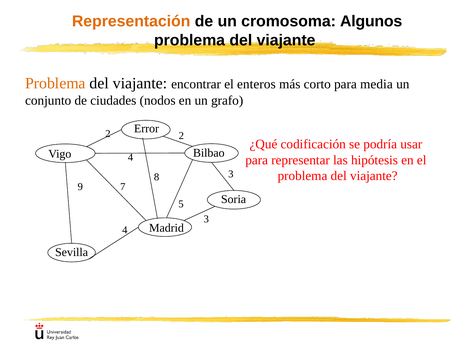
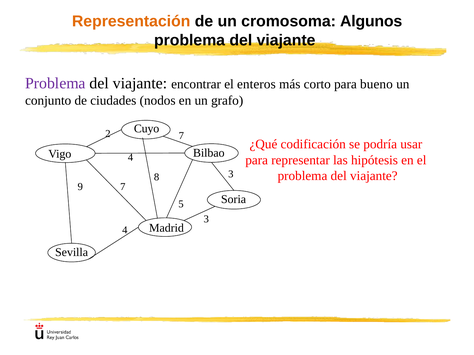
Problema colour: orange -> purple (55, 83)
media: media -> bueno (376, 84)
Error: Error -> Cuyo (147, 129)
2 2: 2 -> 7 (181, 136)
